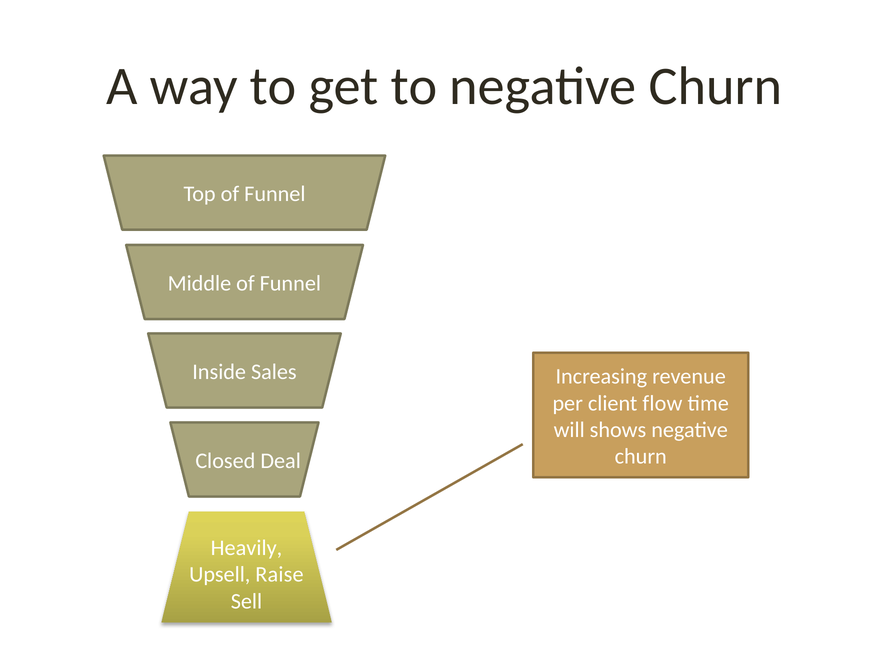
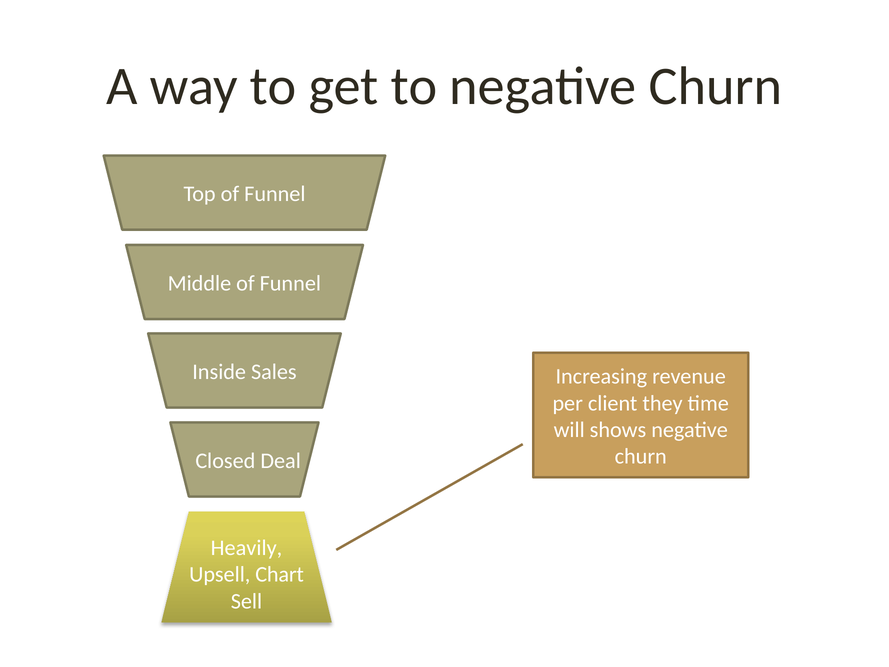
flow: flow -> they (663, 403)
Raise: Raise -> Chart (280, 574)
